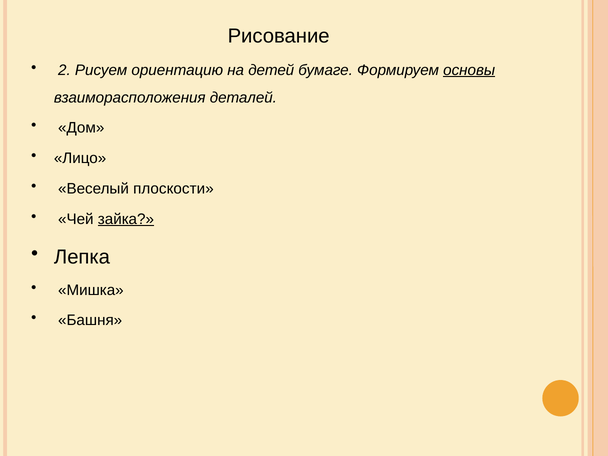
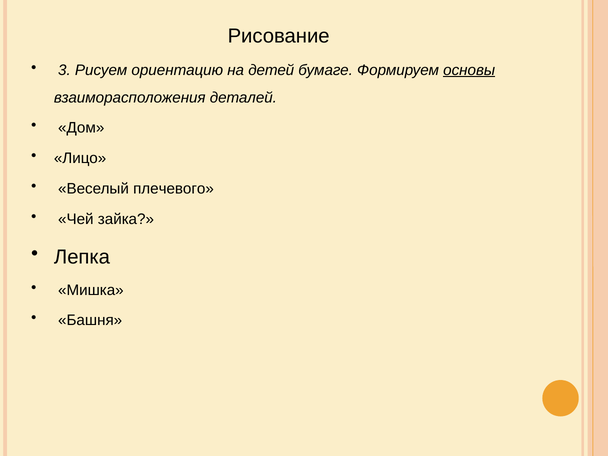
2: 2 -> 3 (64, 70)
плоскости: плоскости -> плечевого (173, 189)
зайка underline: present -> none (126, 219)
